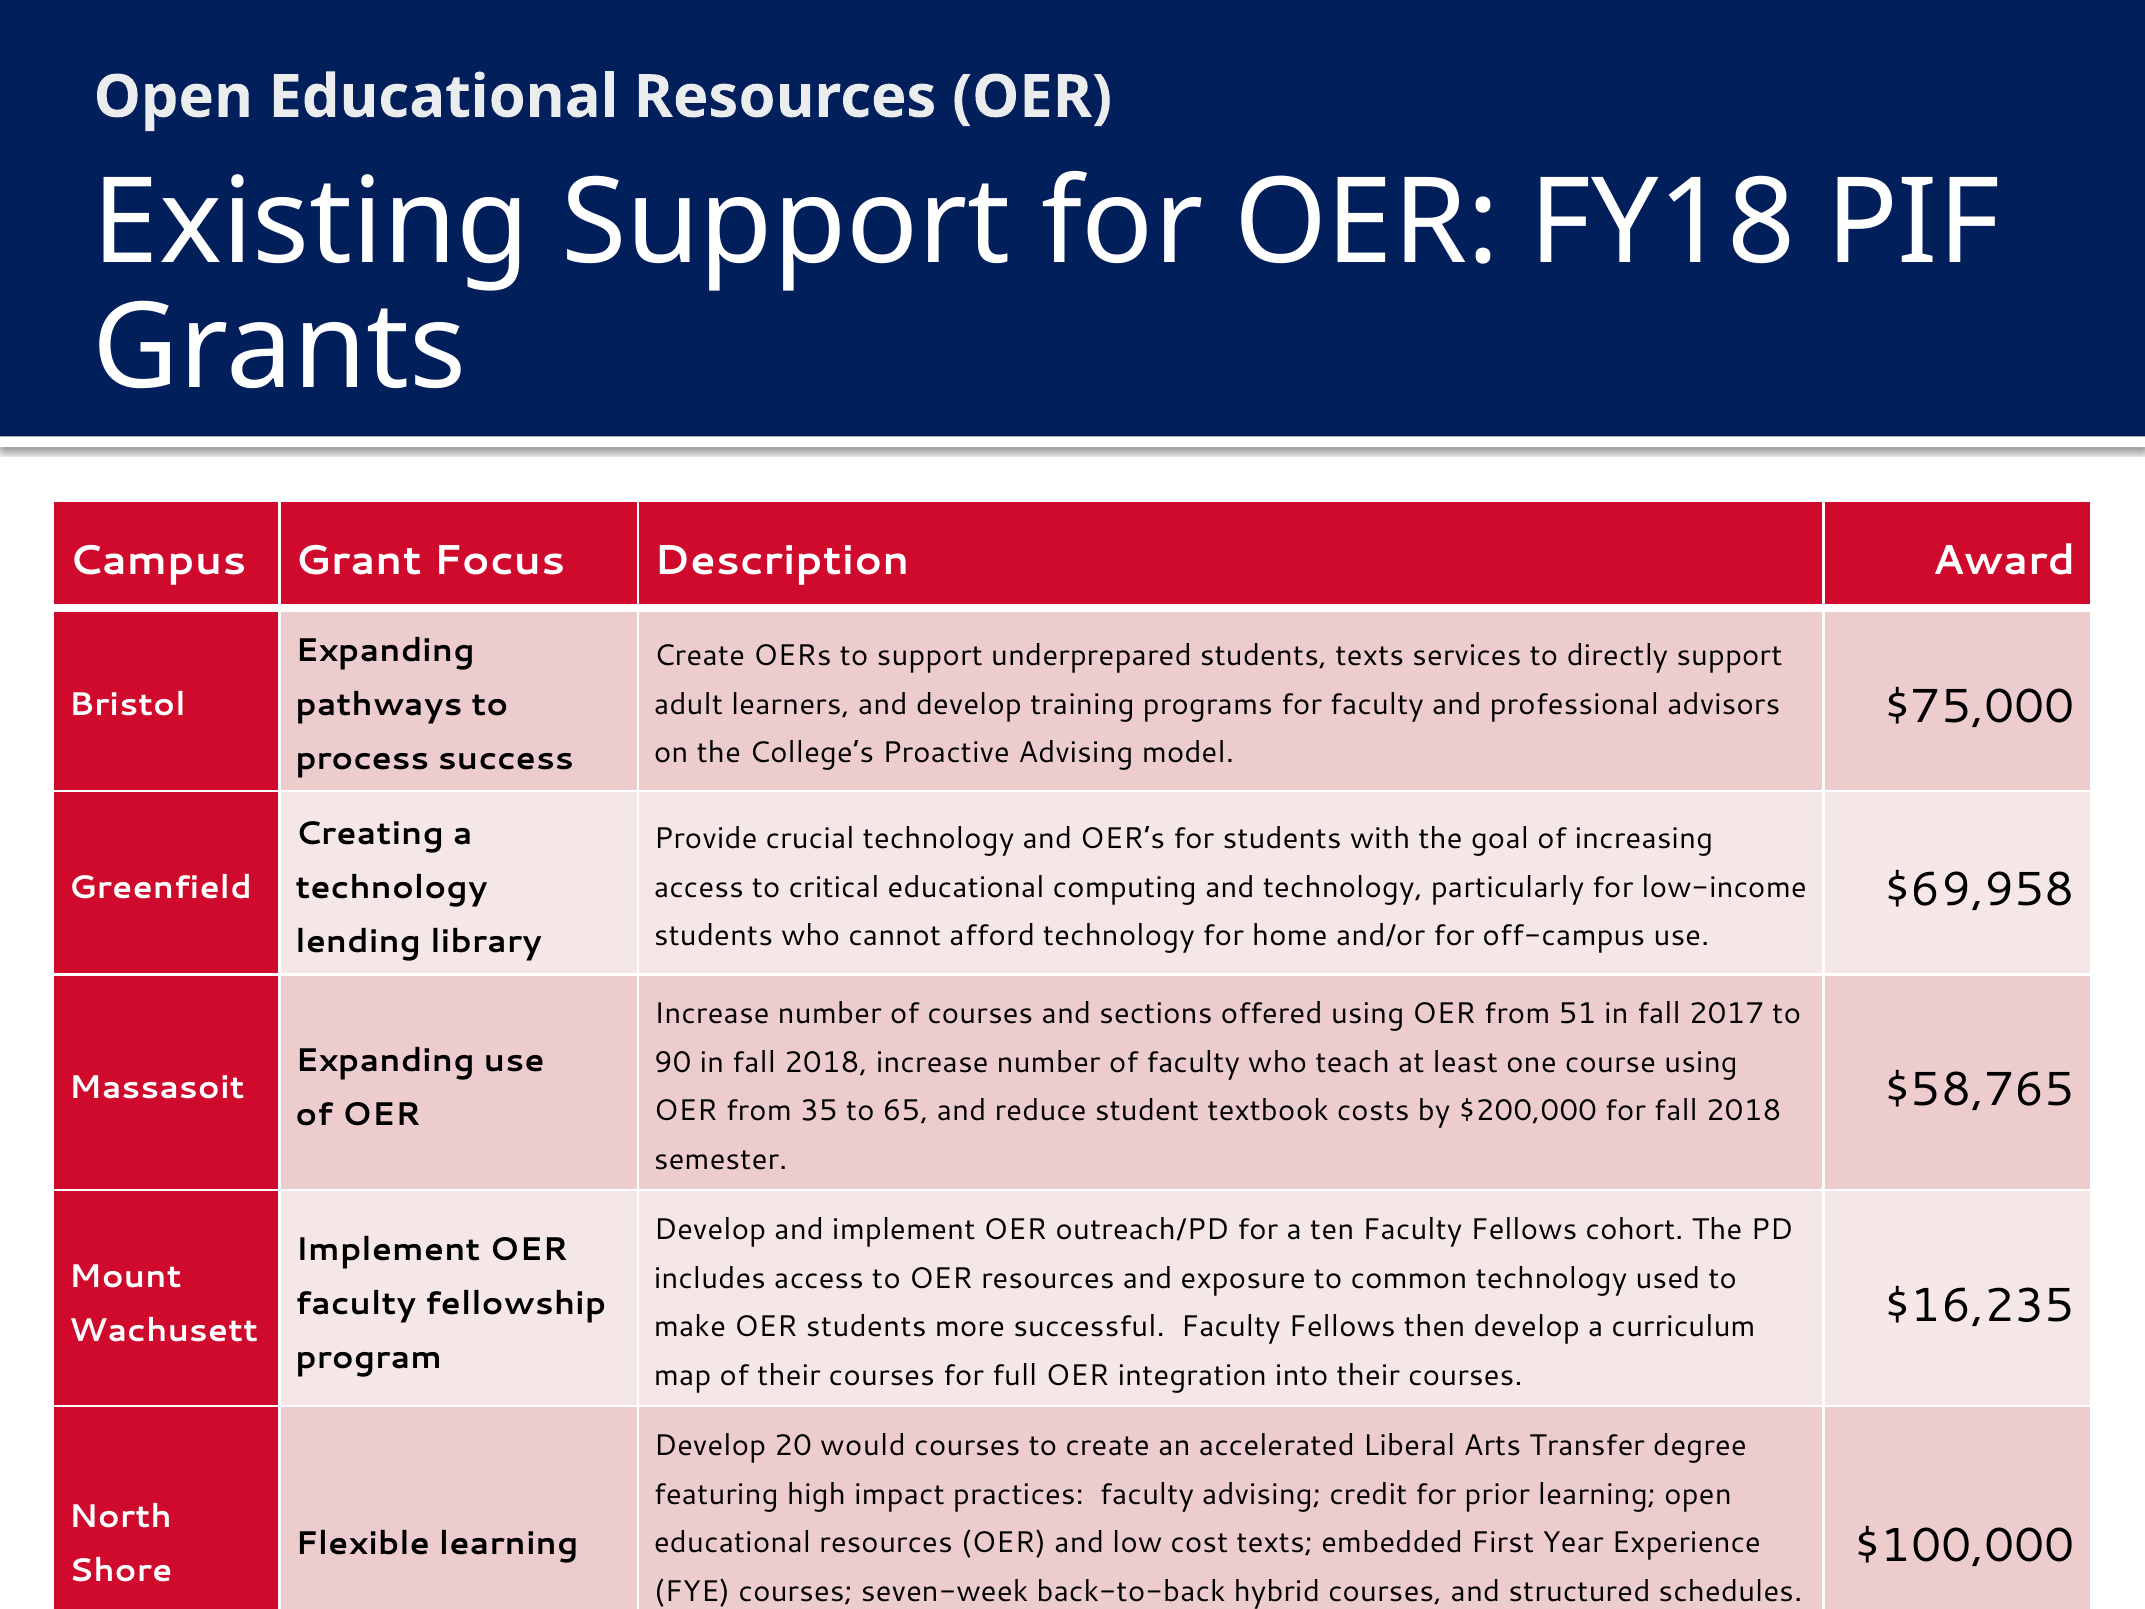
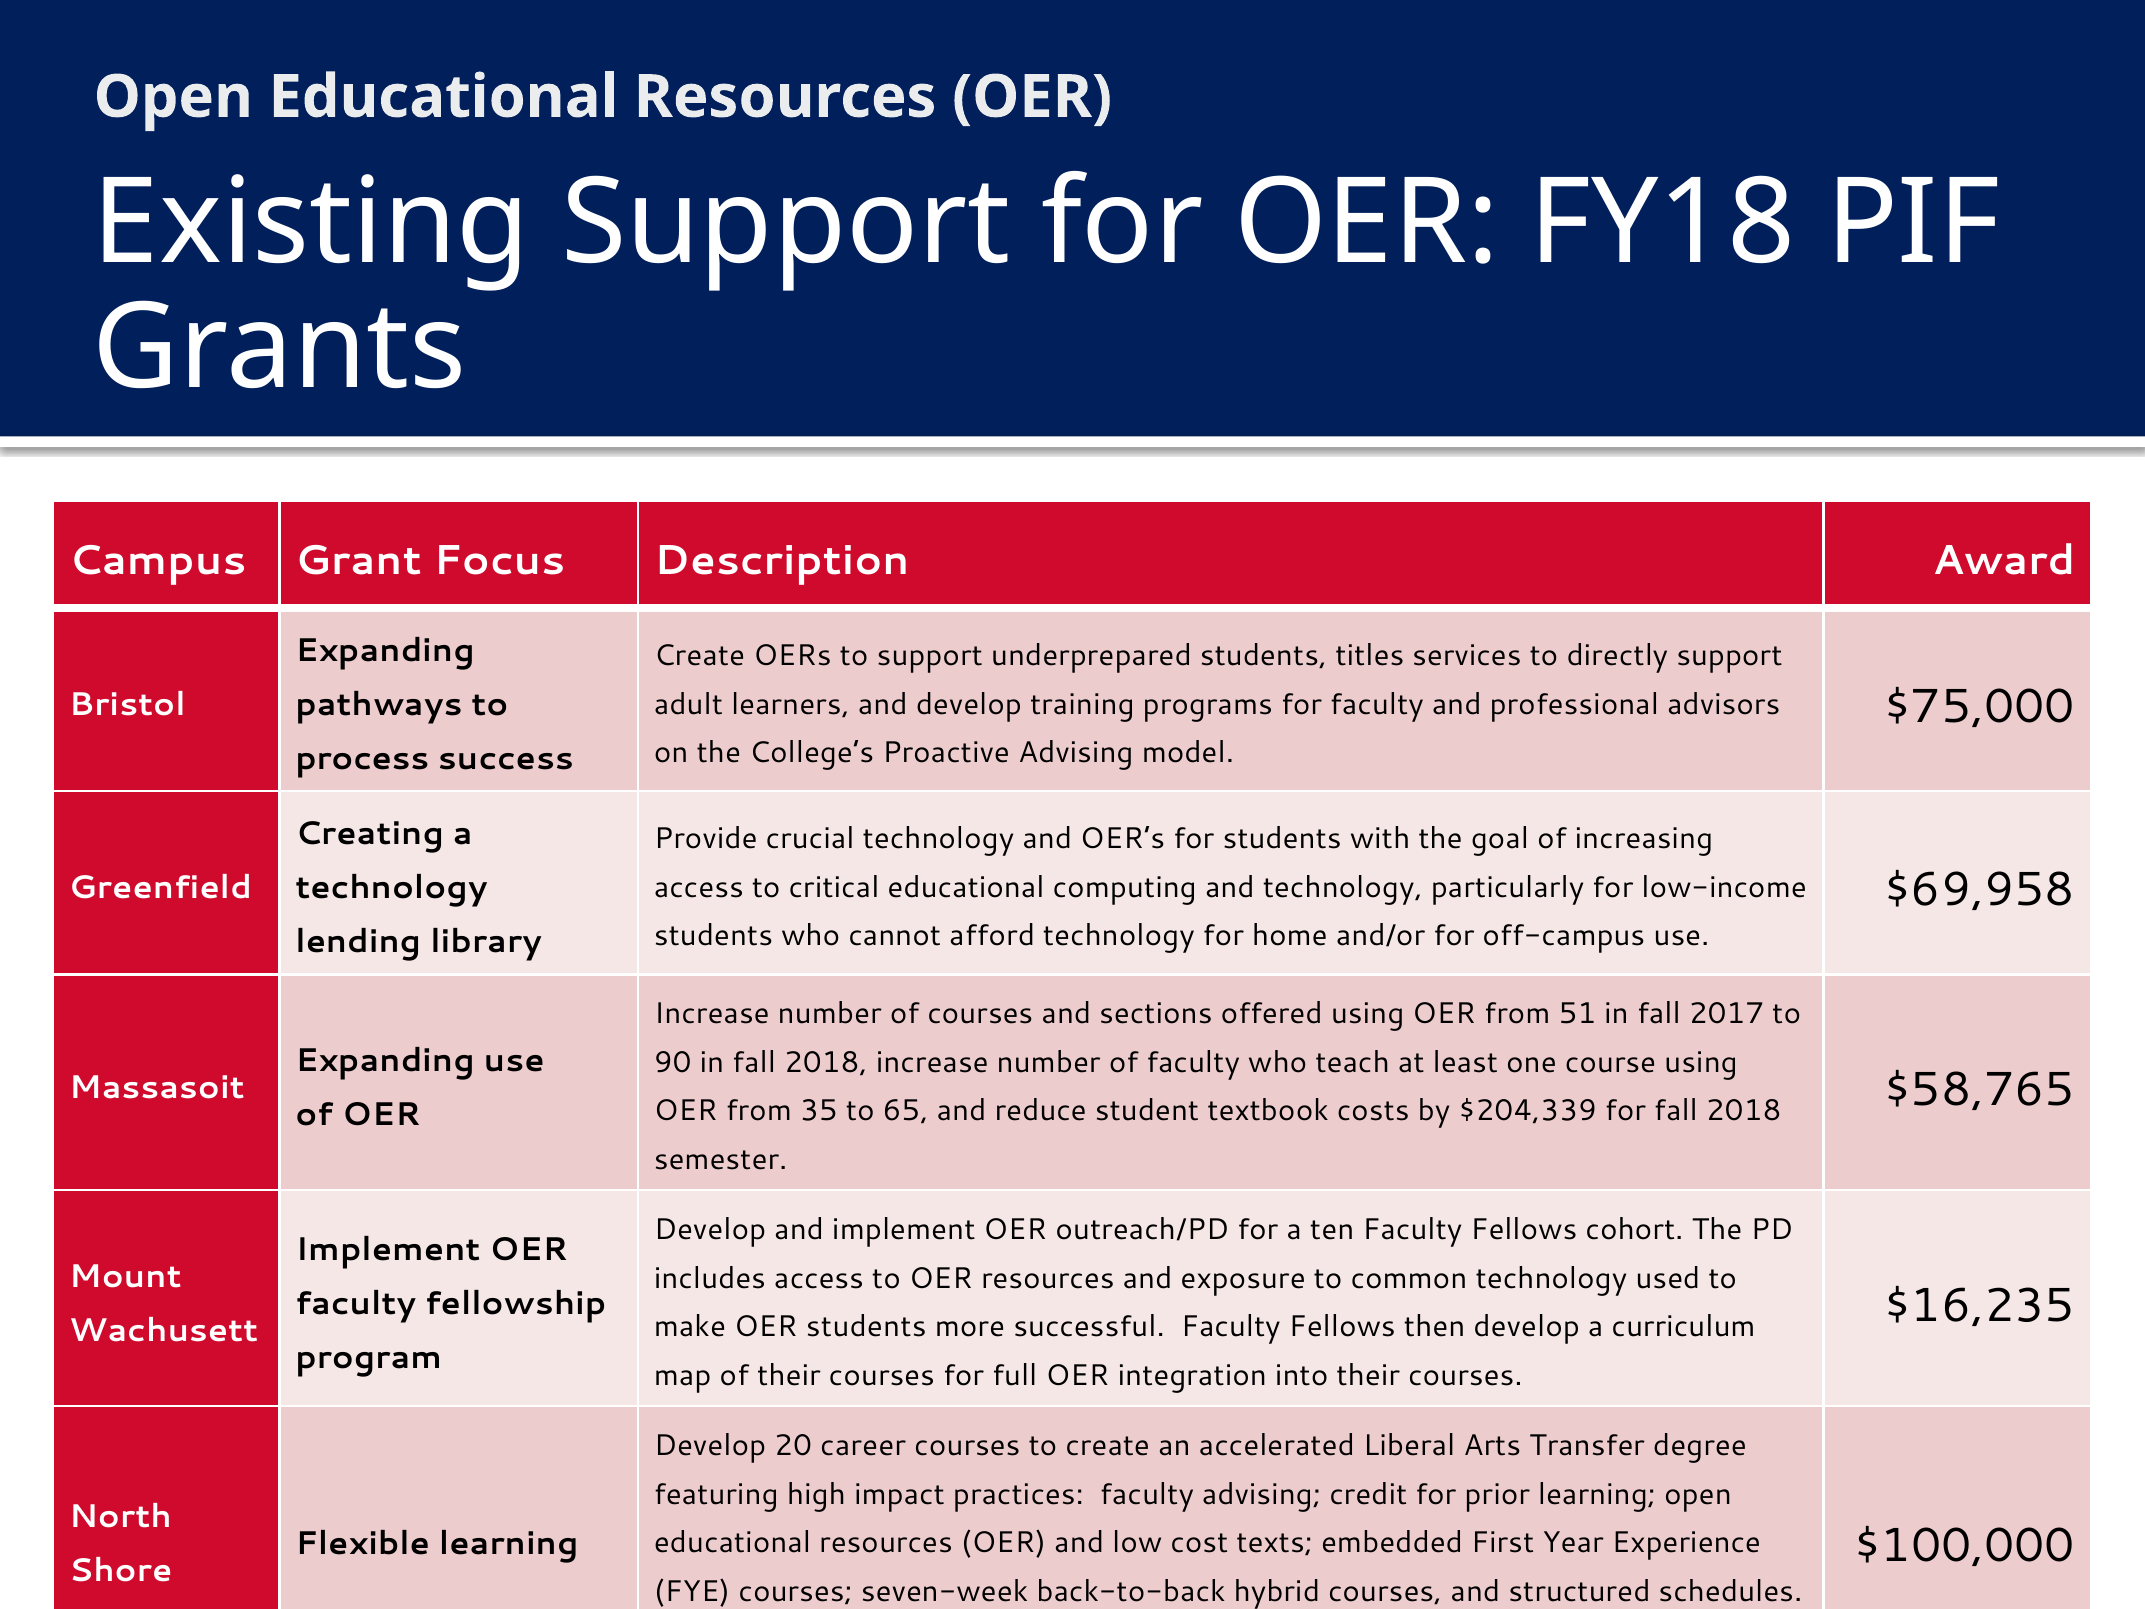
students texts: texts -> titles (1370, 656)
$200,000: $200,000 -> $204,339 (1528, 1111)
would: would -> career (863, 1445)
